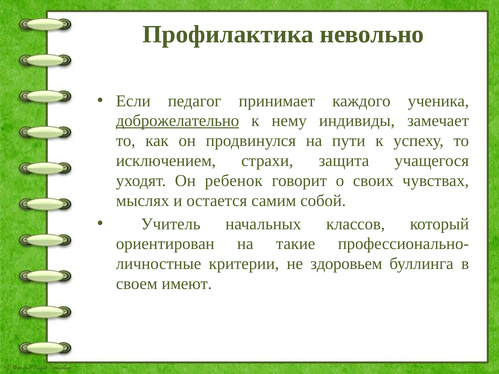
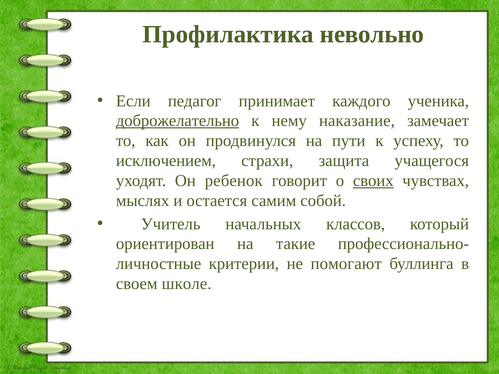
индивиды: индивиды -> наказание (357, 121)
своих underline: none -> present (373, 181)
здоровьем: здоровьем -> помогают (346, 264)
имеют: имеют -> школе (187, 284)
